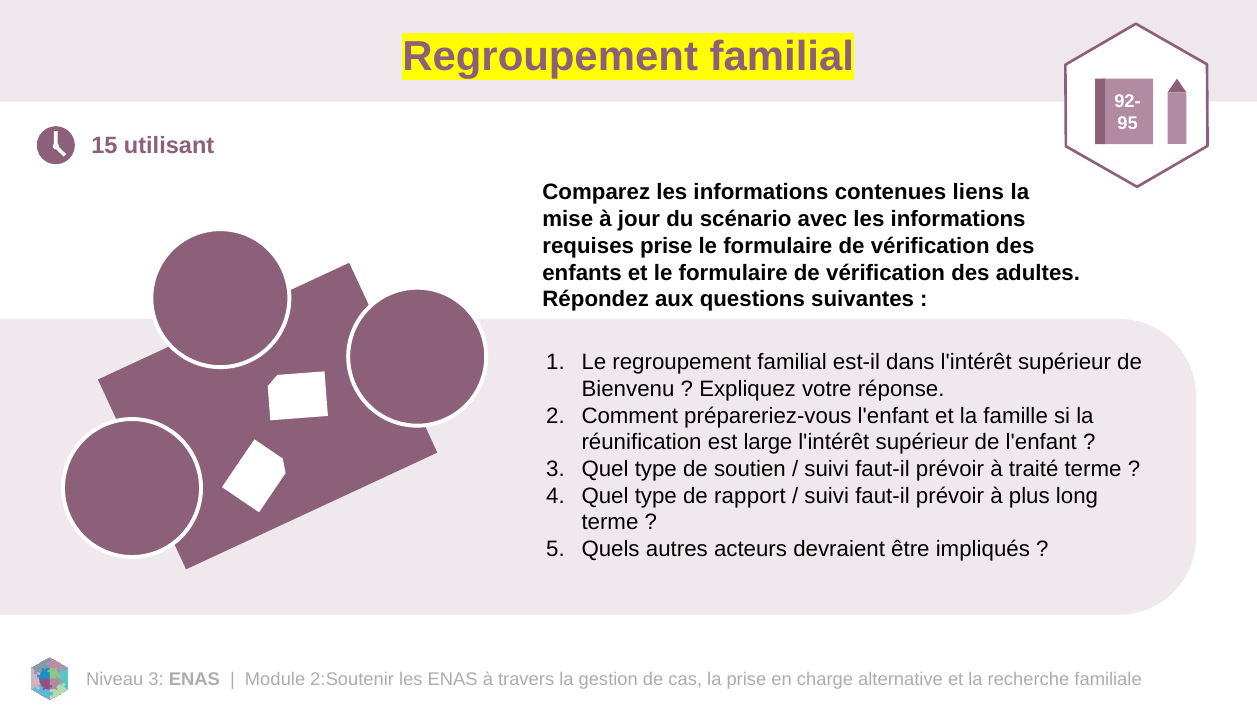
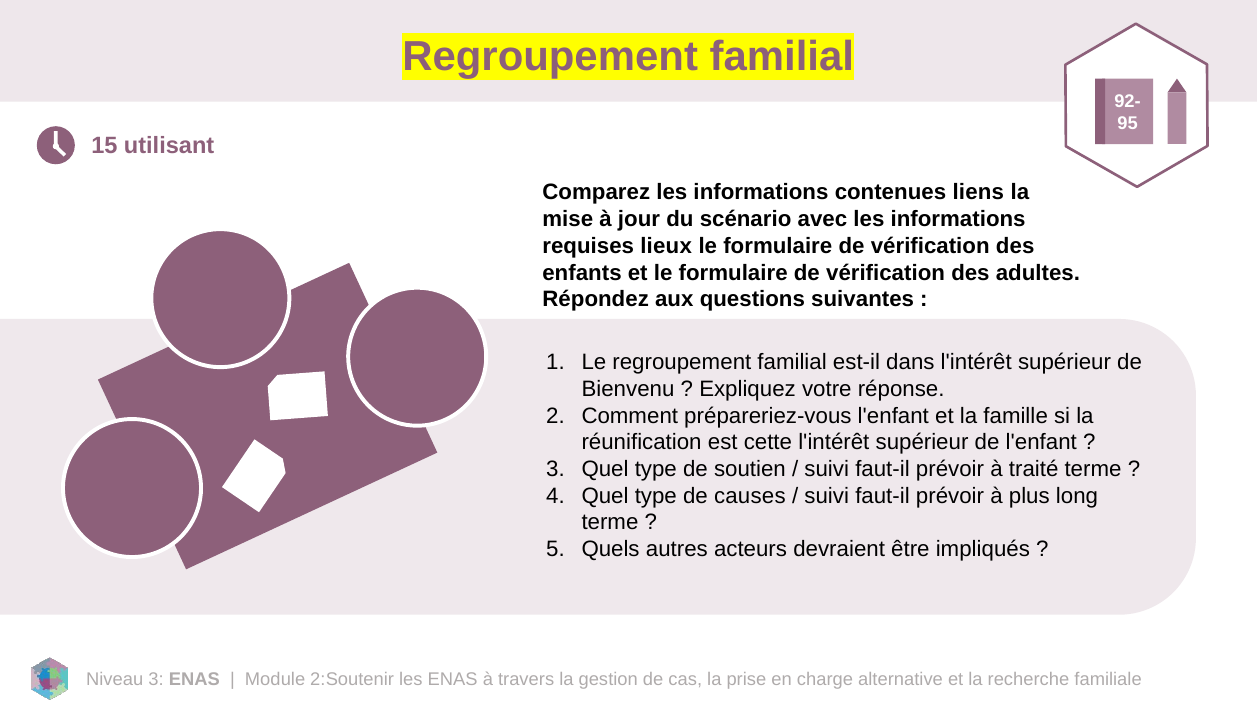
requises prise: prise -> lieux (666, 246)
large: large -> cette (768, 442)
rapport: rapport -> causes (750, 496)
